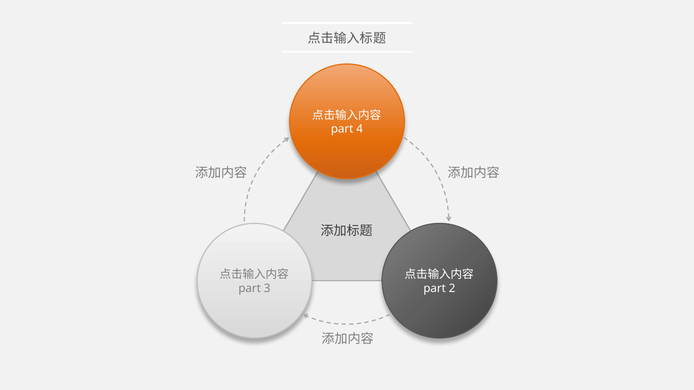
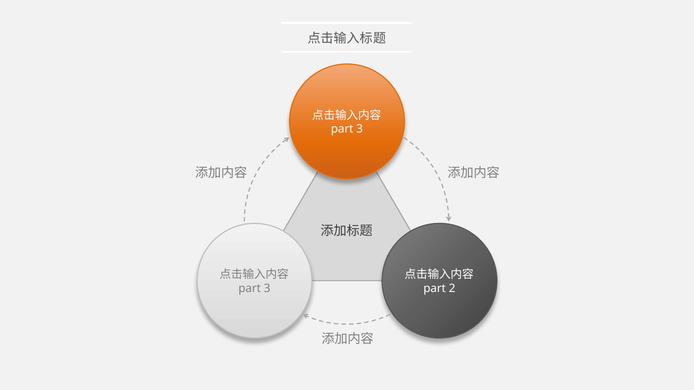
4: 4 -> 3 (360, 129)
